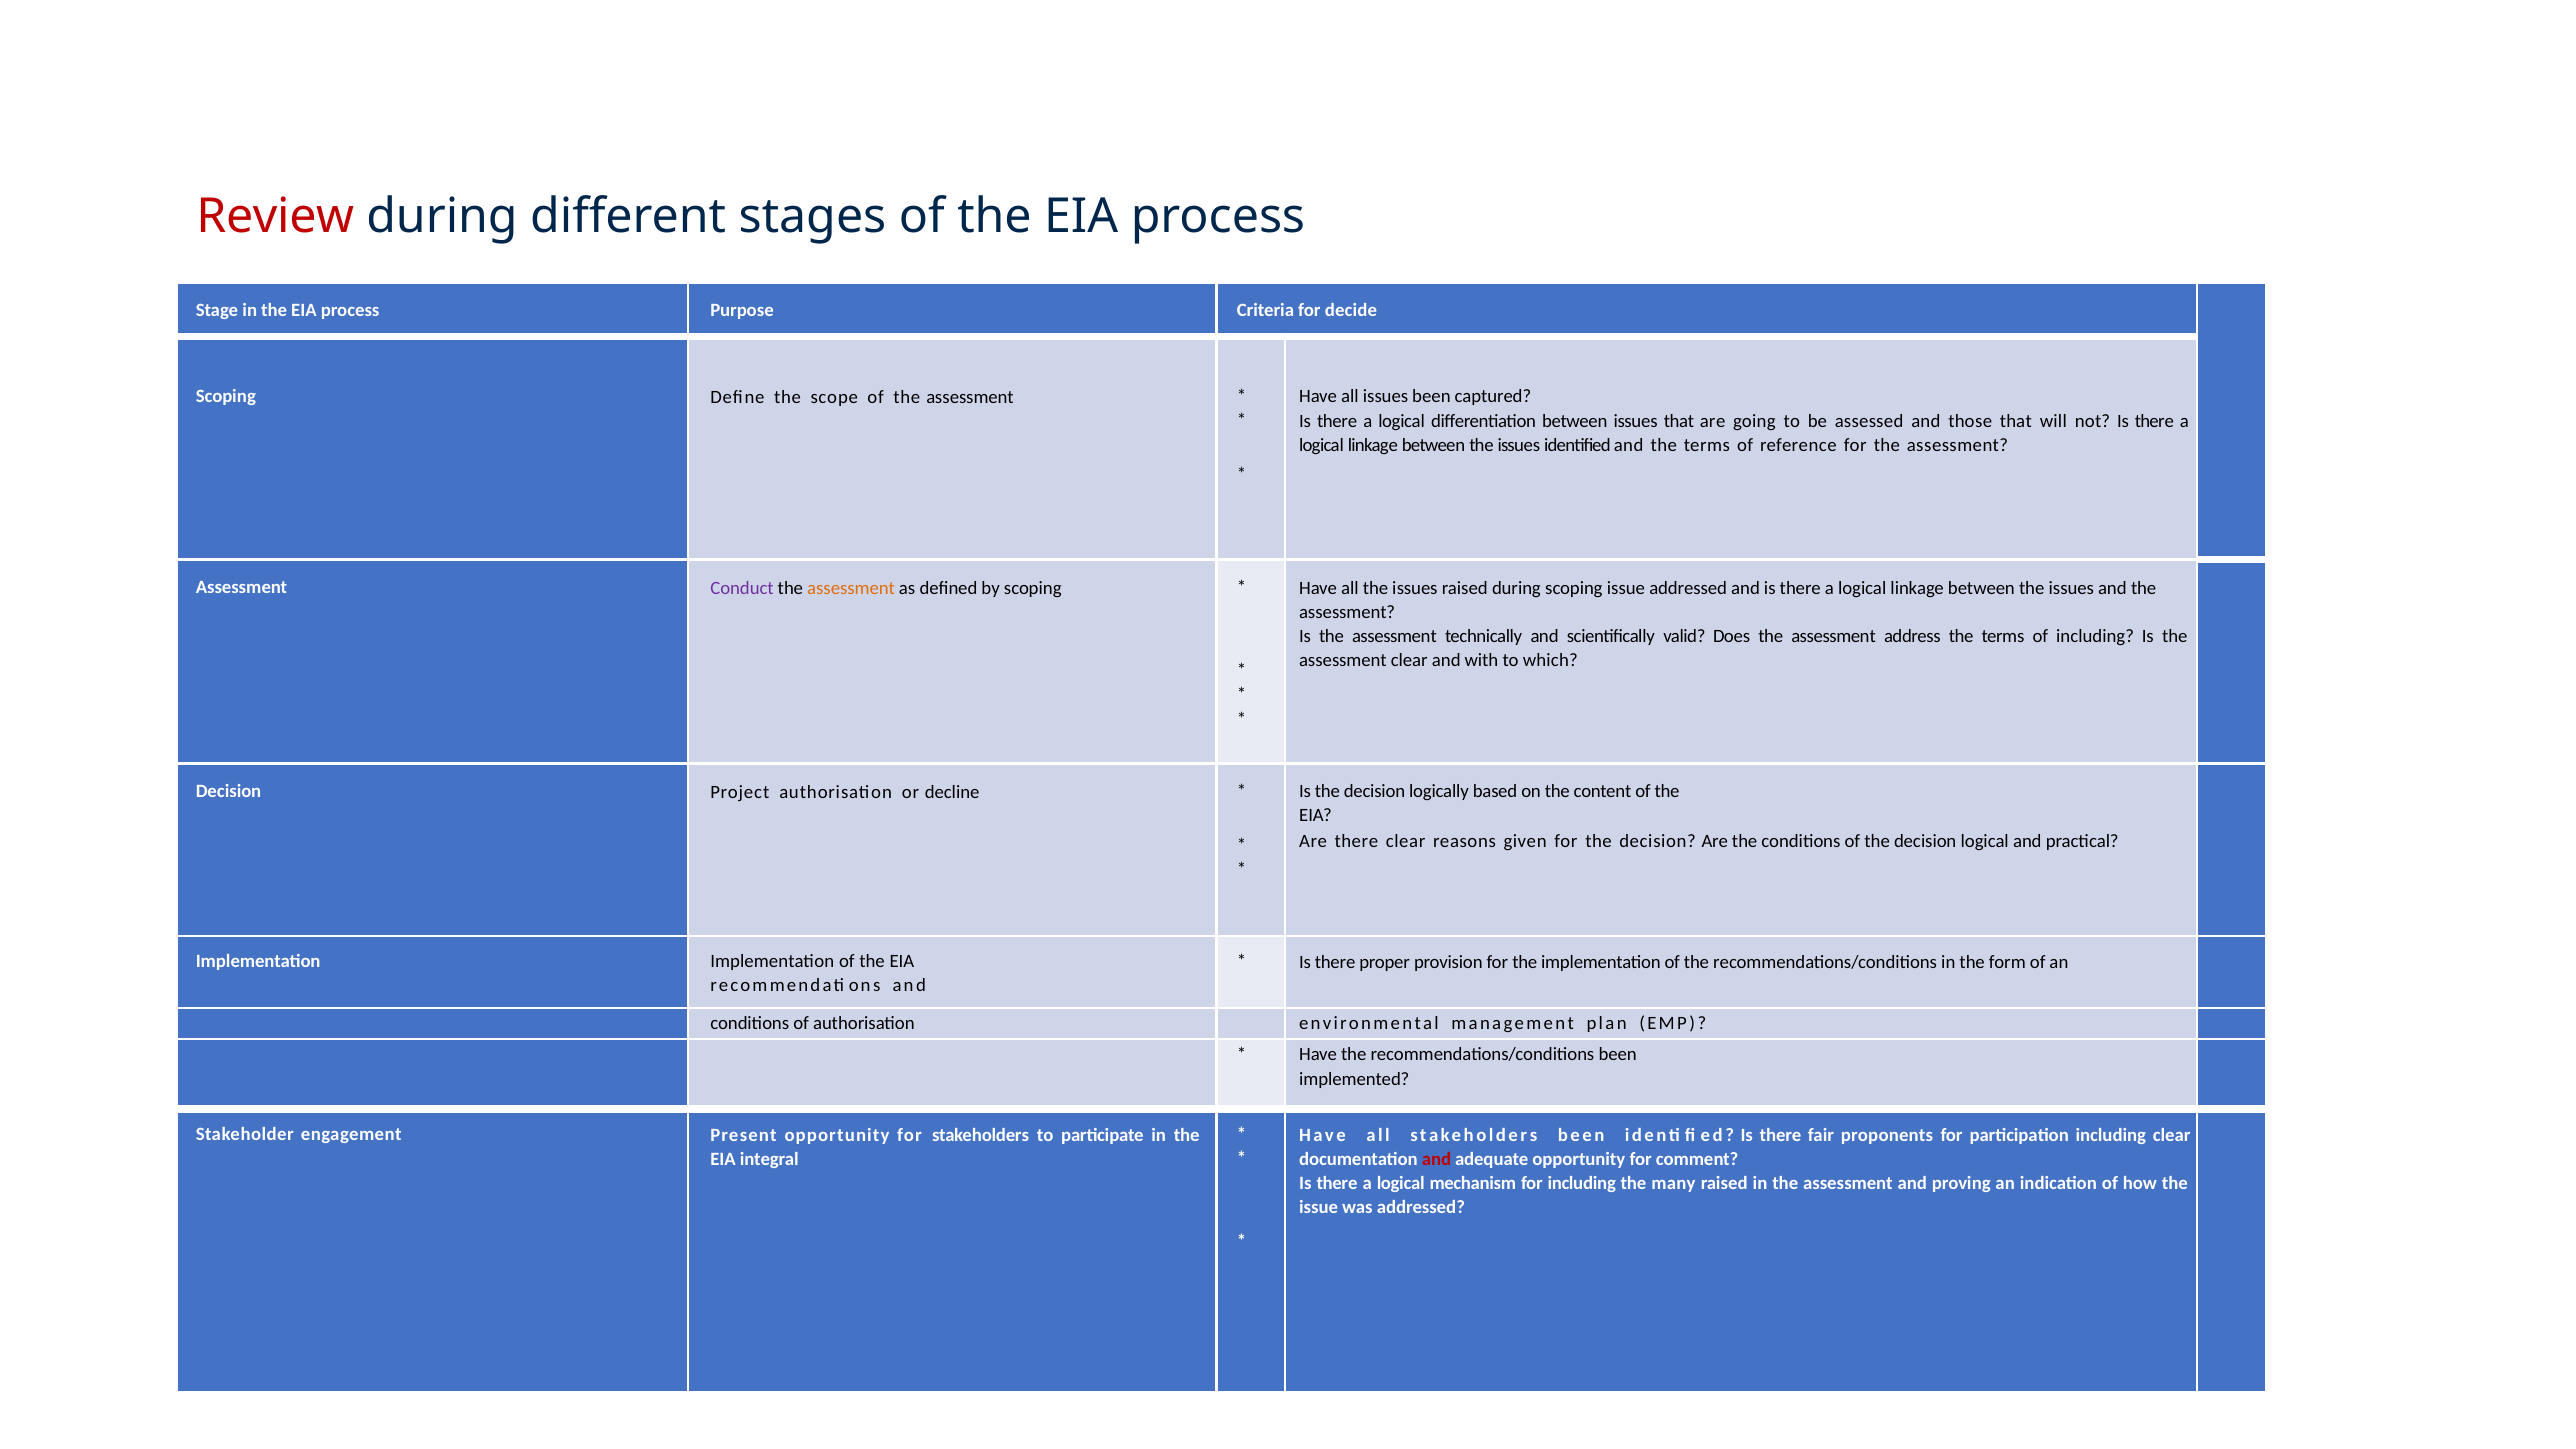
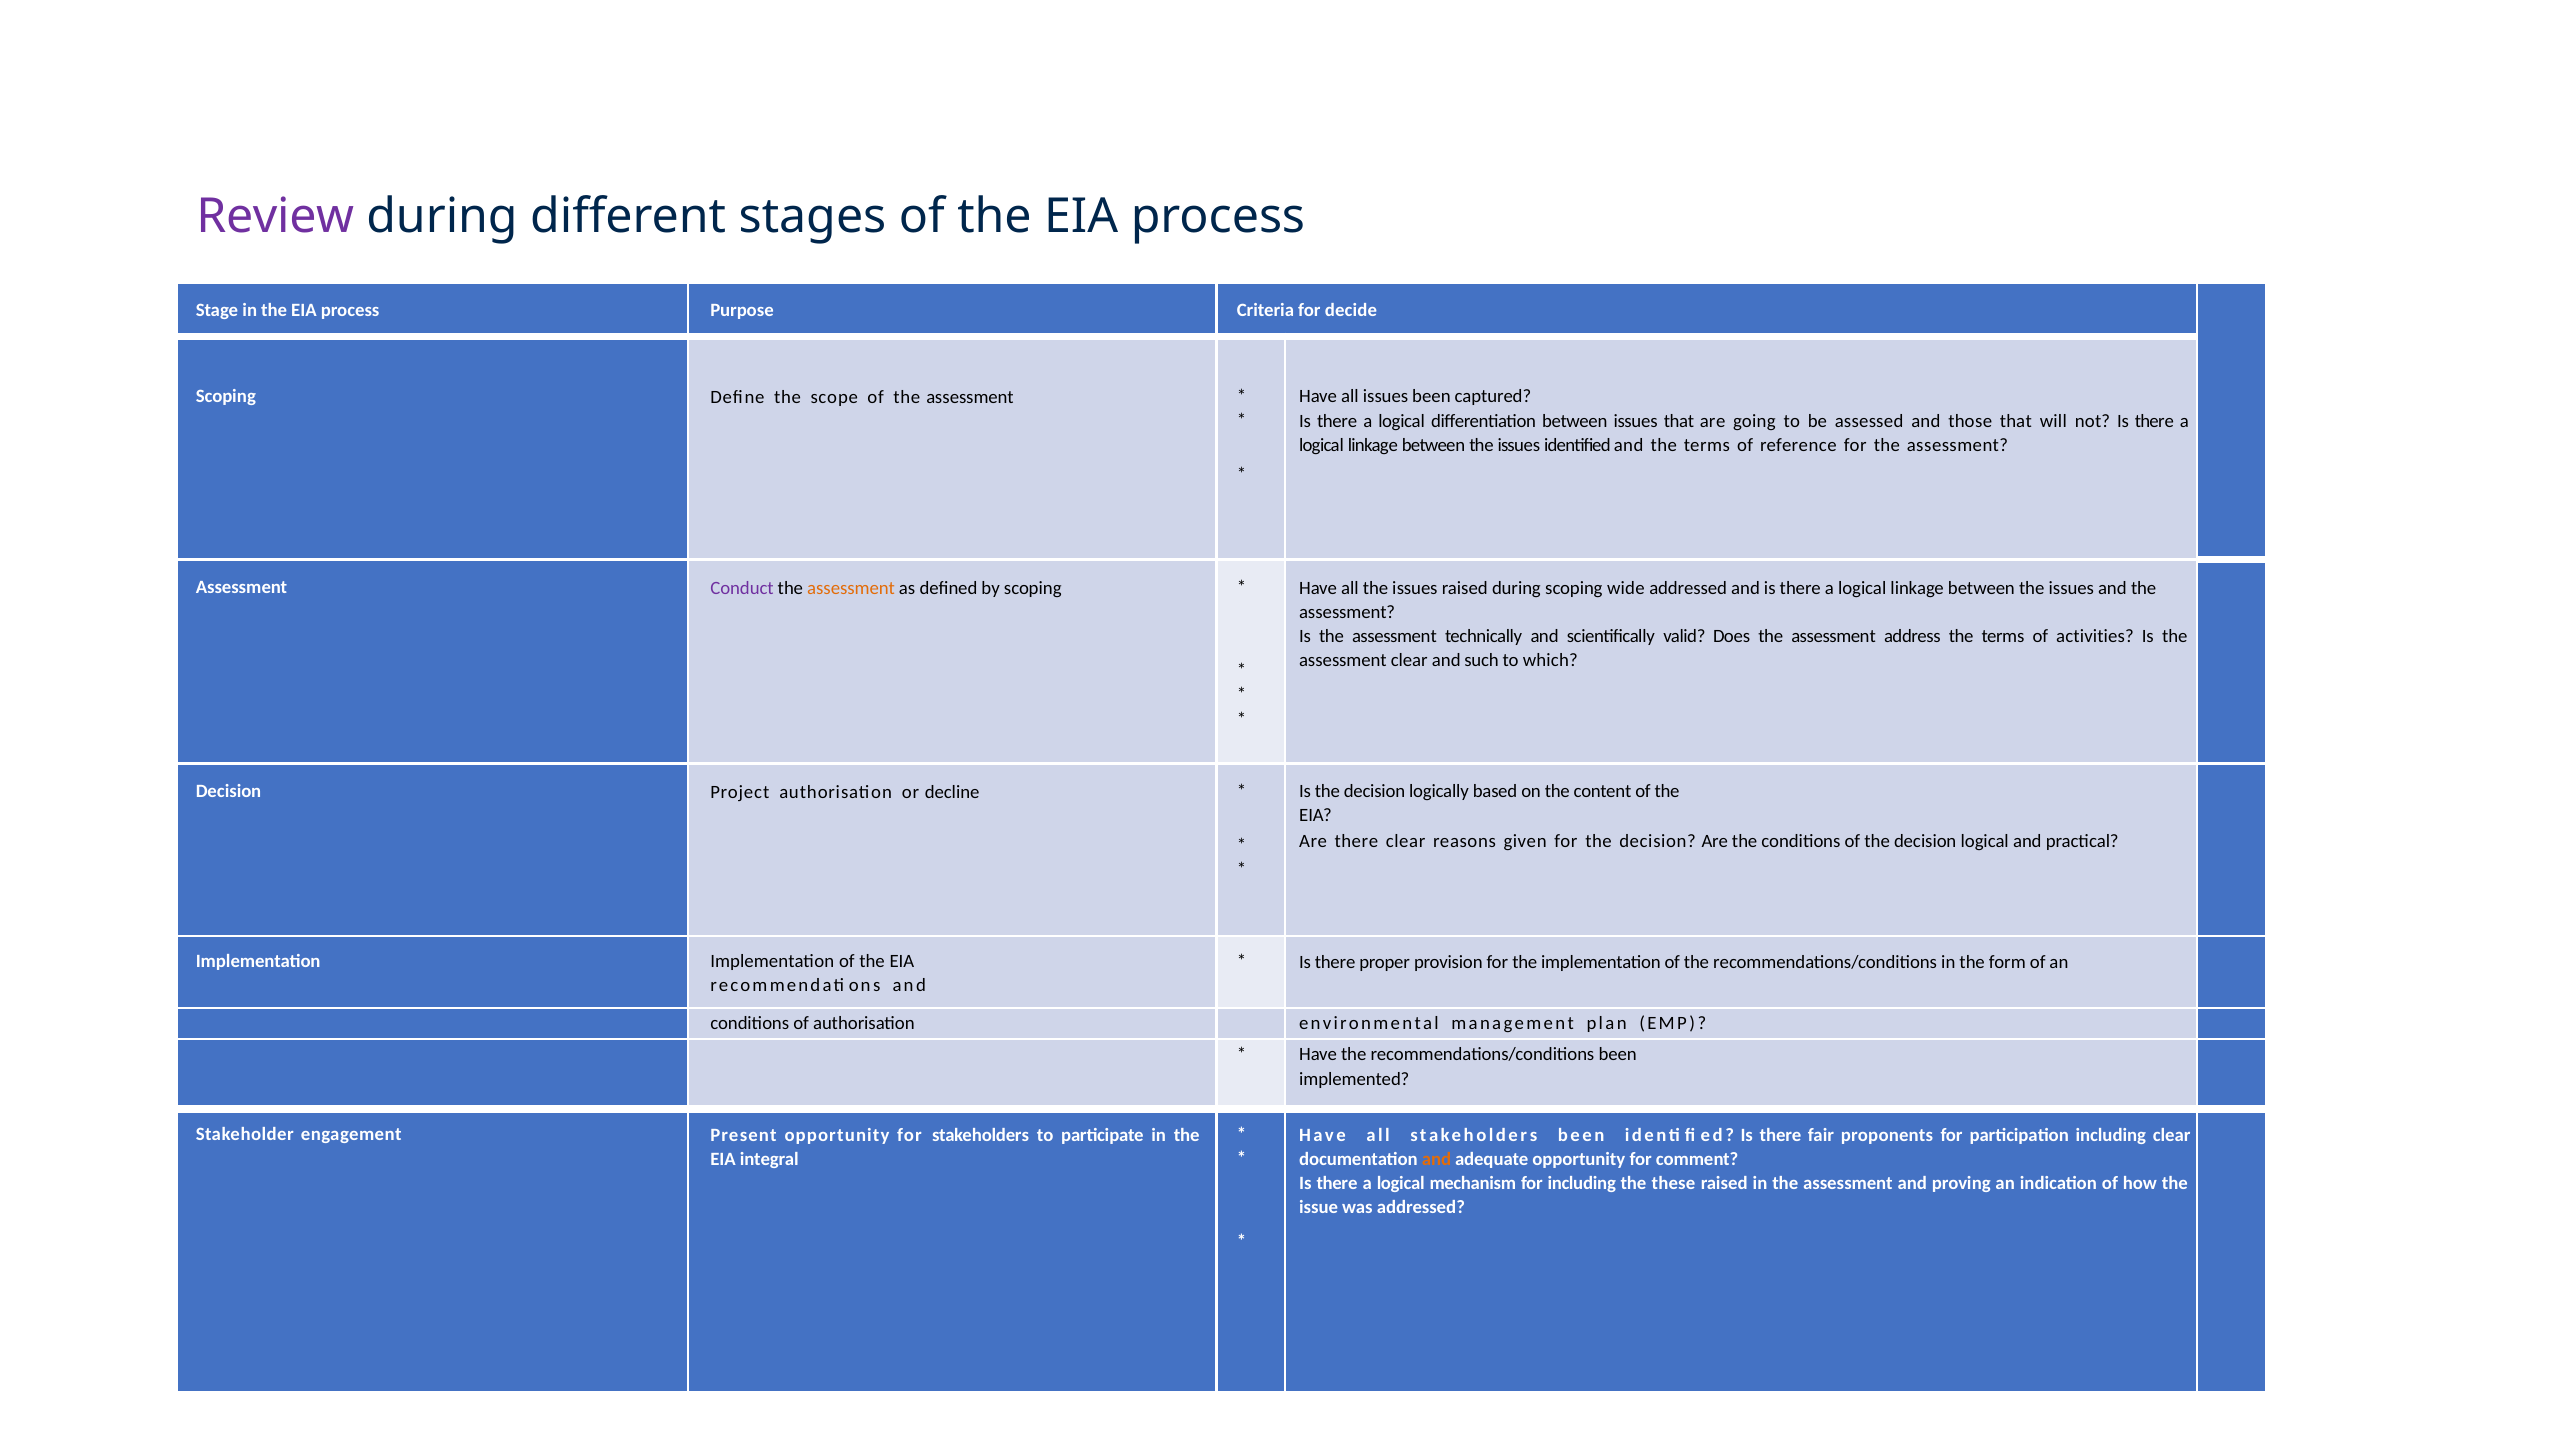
Review colour: red -> purple (275, 217)
scoping issue: issue -> wide (1626, 588)
of including: including -> activities (2095, 636)
with: with -> such (1482, 660)
and colour: red -> orange (1437, 1159)
many: many -> these (1673, 1183)
